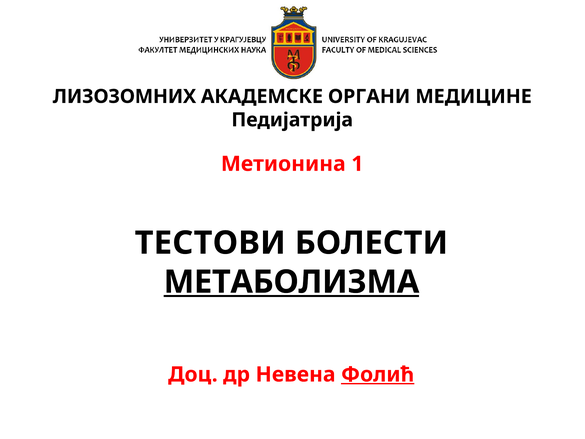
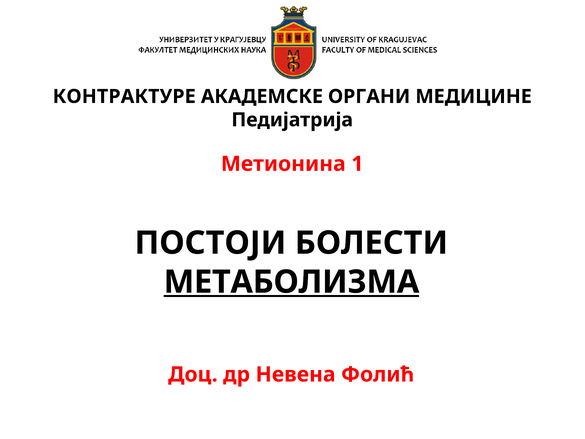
ЛИЗОЗОМНИХ: ЛИЗОЗОМНИХ -> КОНТРАКТУРЕ (124, 96)
ТЕСТОВИ: ТЕСТОВИ -> ПОСТОЈИ (210, 243)
Фолић underline: present -> none (378, 374)
